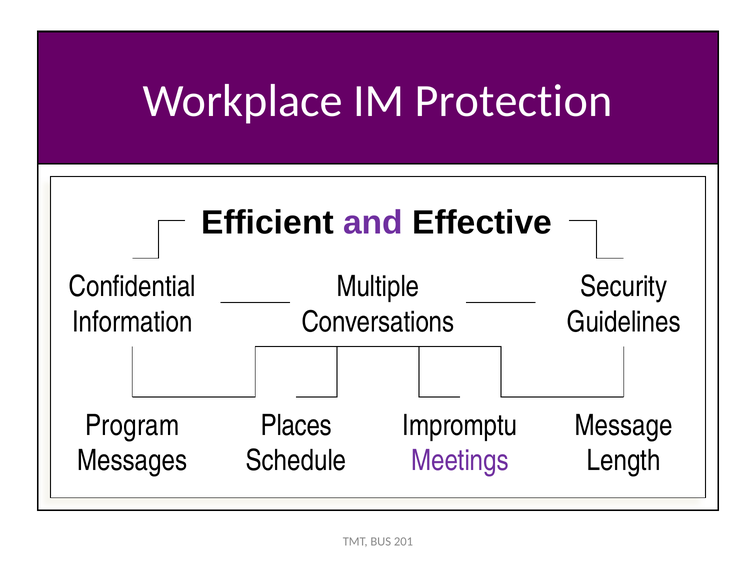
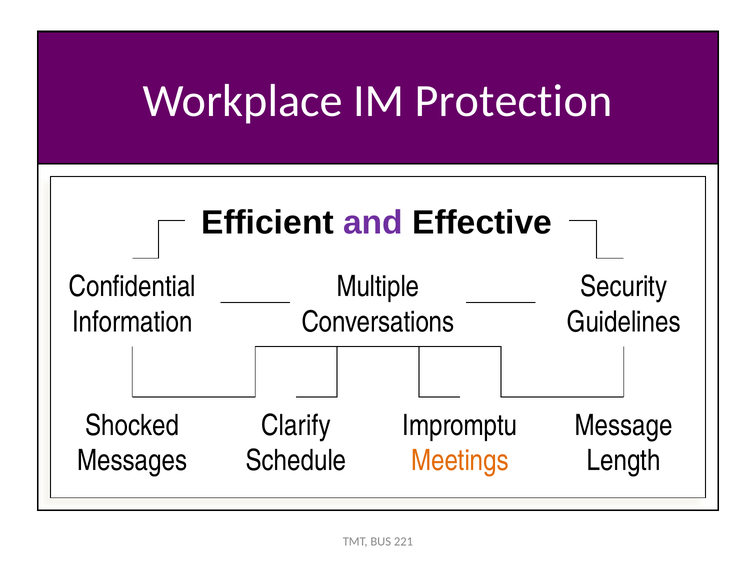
Program: Program -> Shocked (132, 425)
Places: Places -> Clarify (296, 425)
Meetings colour: purple -> orange (460, 461)
201: 201 -> 221 (403, 541)
